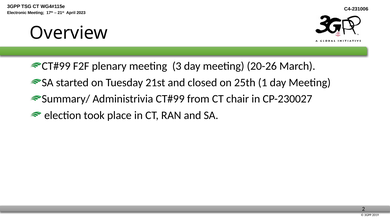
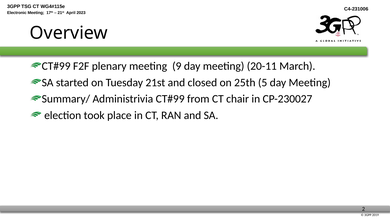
3: 3 -> 9 (177, 66)
20-26: 20-26 -> 20-11 (262, 66)
1: 1 -> 5 (263, 82)
